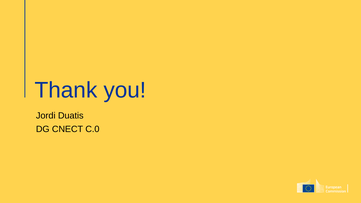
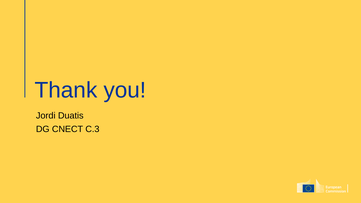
C.0: C.0 -> C.3 (92, 129)
